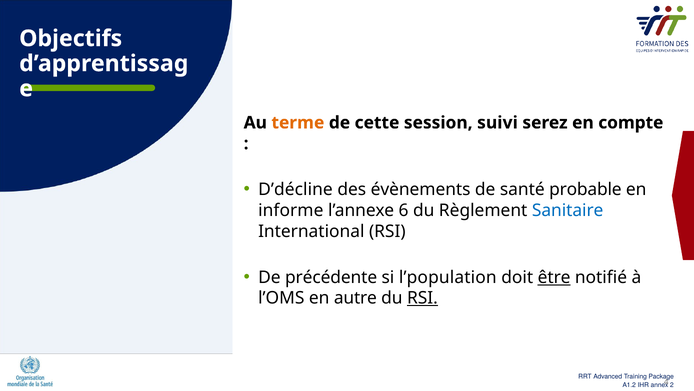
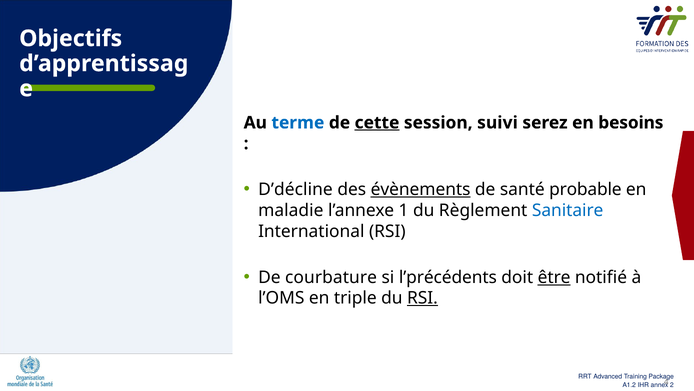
terme colour: orange -> blue (298, 122)
cette underline: none -> present (377, 122)
compte: compte -> besoins (631, 122)
évènements underline: none -> present (421, 189)
informe: informe -> maladie (291, 210)
6: 6 -> 1 (404, 210)
précédente: précédente -> courbature (331, 277)
l’population: l’population -> l’précédents (448, 277)
autre: autre -> triple (355, 298)
